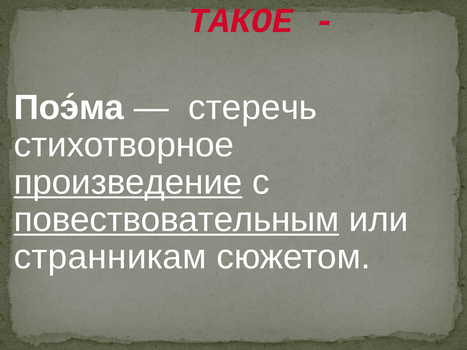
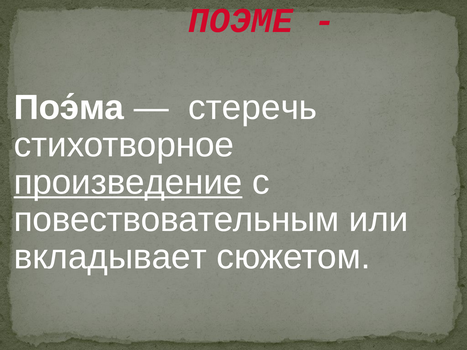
ТАКОЕ: ТАКОЕ -> ПОЭМЕ (241, 21)
повествовательным underline: present -> none (177, 220)
странникам: странникам -> вкладывает (110, 257)
